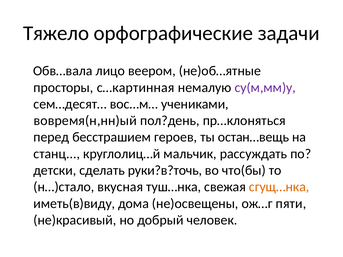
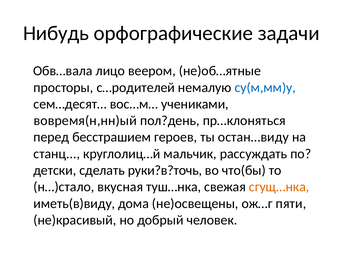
Тяжело: Тяжело -> Нибудь (56, 33)
с…картинная: с…картинная -> с…родителей (136, 88)
су(м,мм)у colour: purple -> blue (265, 88)
остан…вещь: остан…вещь -> остан…виду (253, 137)
